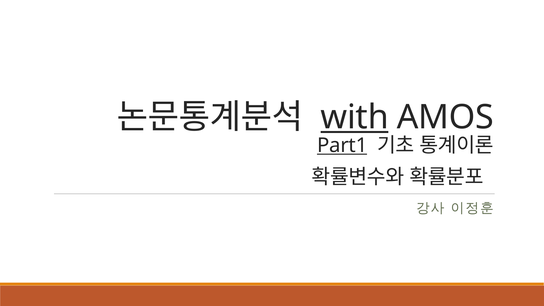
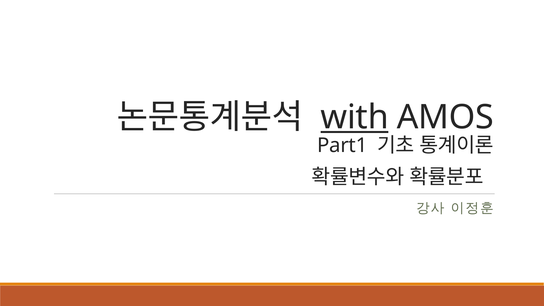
Part1 underline: present -> none (342, 145)
